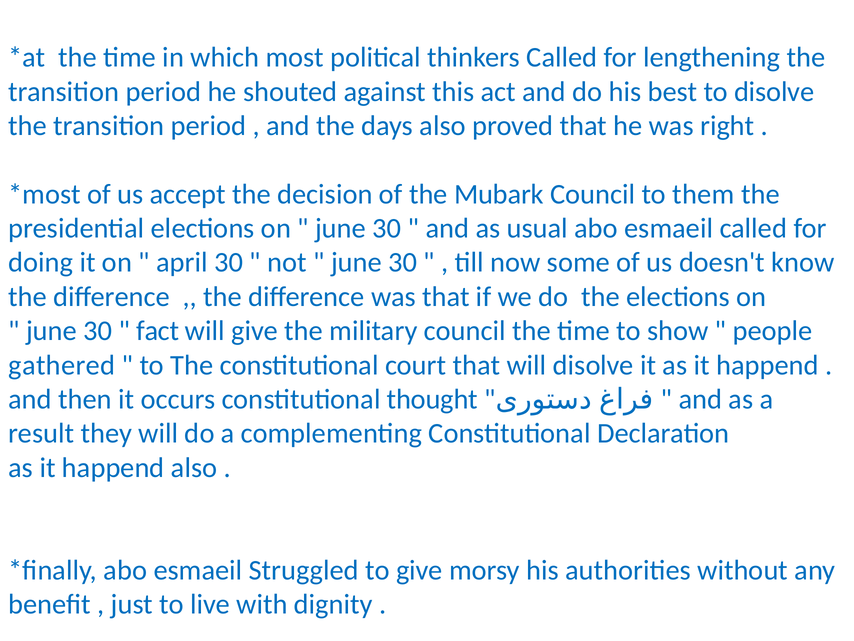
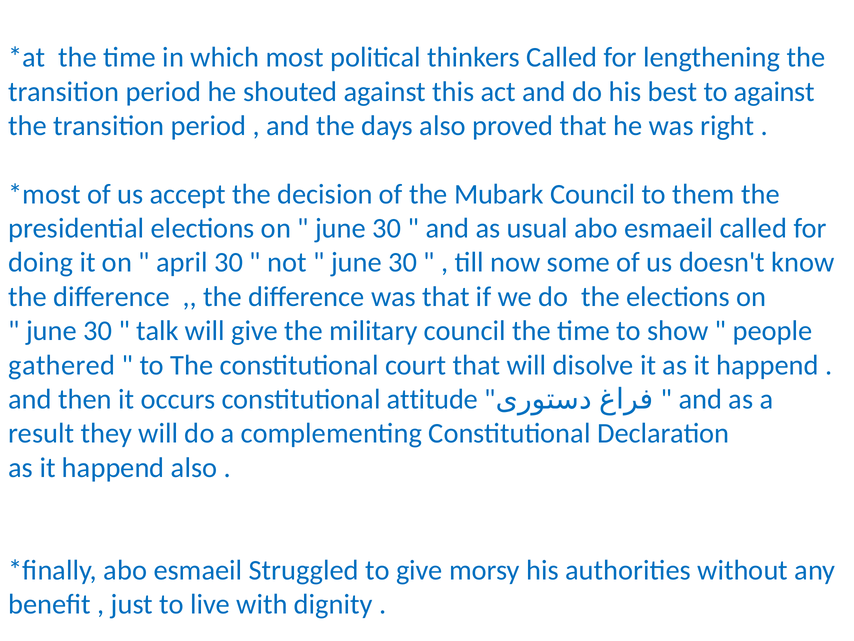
to disolve: disolve -> against (774, 92)
fact: fact -> talk (158, 331)
thought: thought -> attitude (432, 399)
